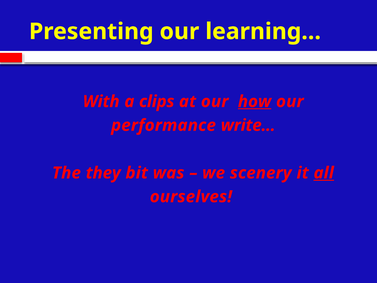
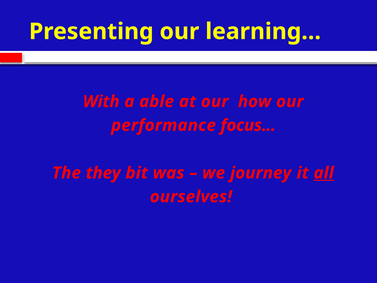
clips: clips -> able (157, 101)
how underline: present -> none (255, 101)
write…: write… -> focus… (248, 125)
scenery: scenery -> journey (261, 173)
